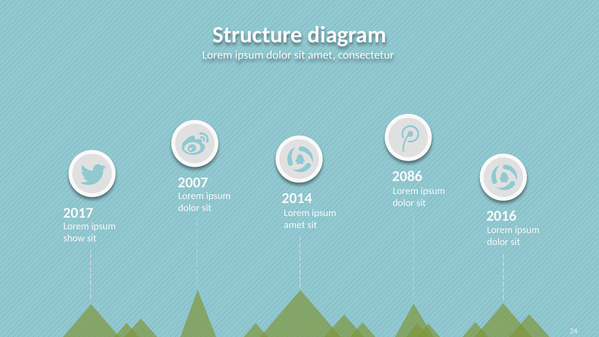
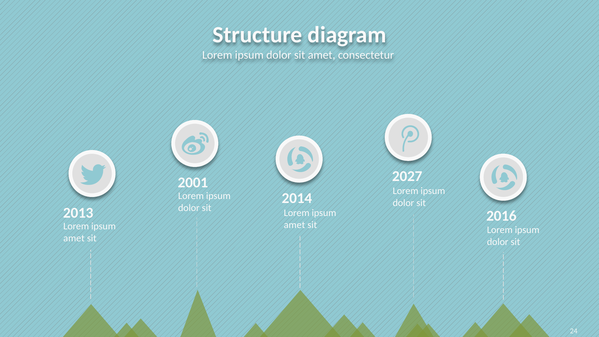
2086: 2086 -> 2027 (407, 176)
2007: 2007 -> 2001 (193, 183)
2017: 2017 -> 2013 (78, 213)
show: show -> amet (74, 238)
